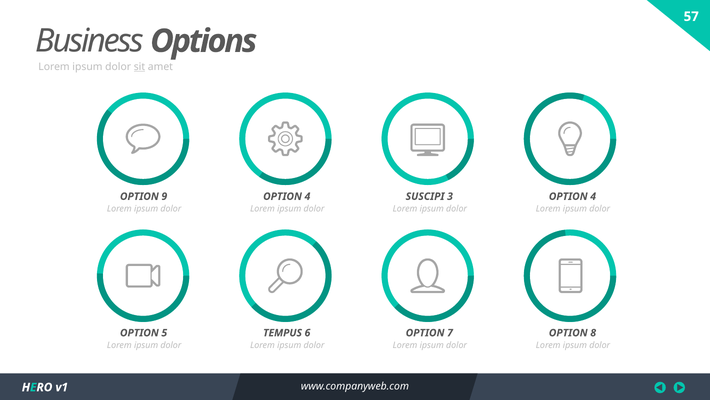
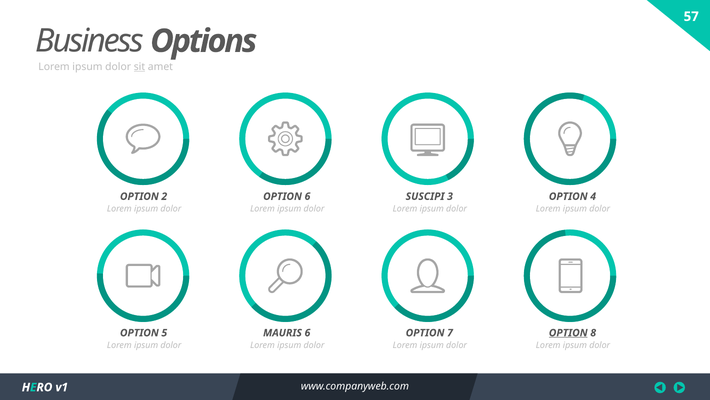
9: 9 -> 2 (164, 196)
4: 4 -> 6 (307, 196)
TEMPUS: TEMPUS -> MAURIS (282, 332)
OPTION underline: none -> present (568, 332)
